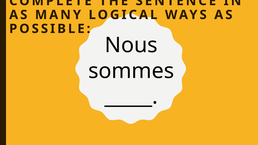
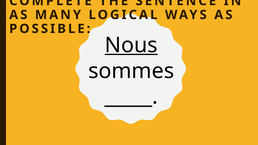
Nous underline: none -> present (131, 45)
